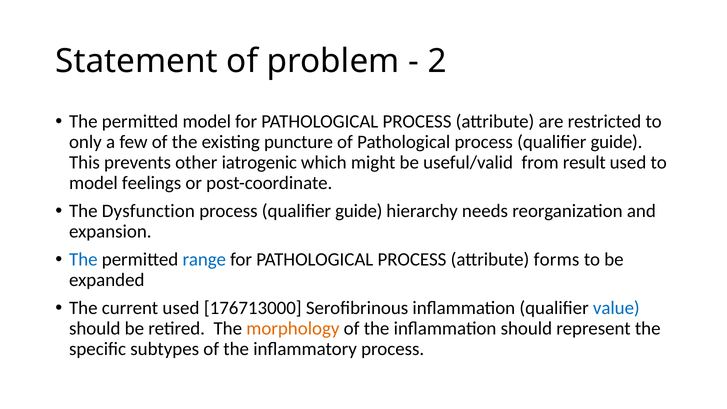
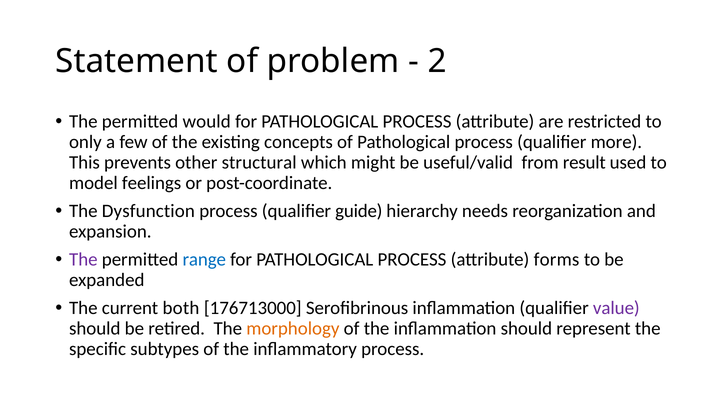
permitted model: model -> would (207, 122)
puncture: puncture -> concepts (298, 142)
Pathological process qualifier guide: guide -> more (616, 142)
iatrogenic: iatrogenic -> structural (259, 163)
The colour: blue -> purple (83, 259)
current used: used -> both (181, 308)
value colour: blue -> purple (616, 308)
